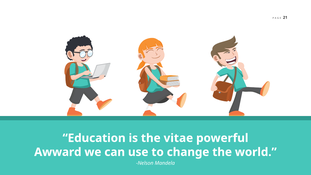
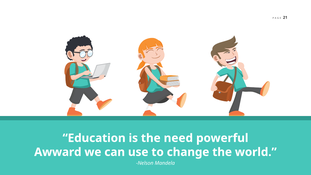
vitae: vitae -> need (178, 138)
